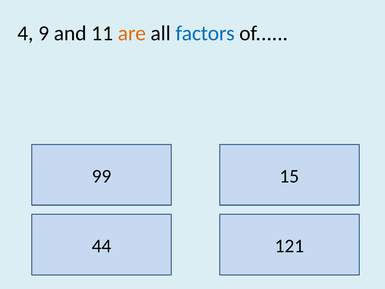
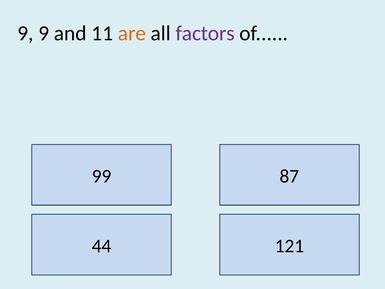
4: 4 -> 9 (25, 33)
factors colour: blue -> purple (205, 33)
15: 15 -> 87 (289, 176)
